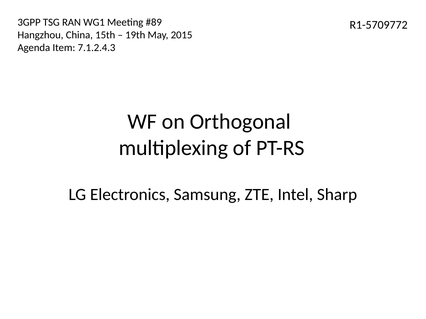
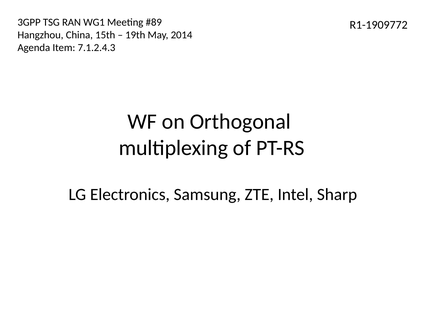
R1-5709772: R1-5709772 -> R1-1909772 (379, 25)
2015: 2015 -> 2014 (182, 35)
